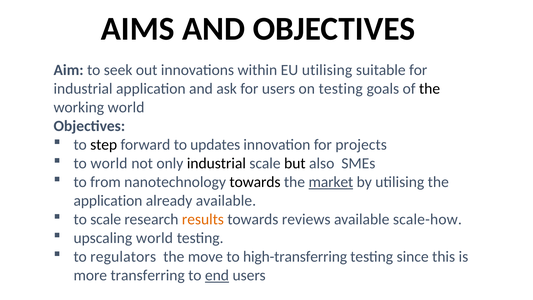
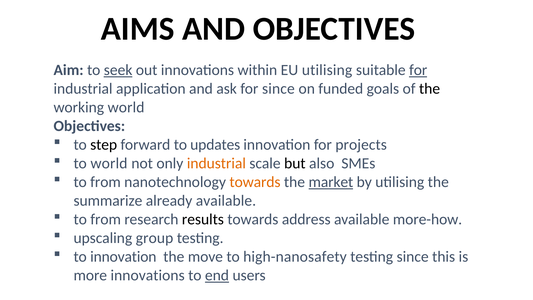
seek underline: none -> present (118, 70)
for underline: none -> present (418, 70)
for users: users -> since (278, 89)
on testing: testing -> funded (341, 89)
industrial colour: black -> orange (216, 163)
towards colour: black -> orange (255, 182)
application: application -> summarize (108, 201)
scale: scale -> from (106, 219)
results colour: orange -> black (203, 219)
reviews: reviews -> address (306, 219)
scale-how: scale-how -> more-how (428, 219)
upscaling world: world -> group (155, 238)
to regulators: regulators -> innovation (123, 257)
high-transferring: high-transferring -> high-nanosafety (295, 257)
more transferring: transferring -> innovations (148, 275)
